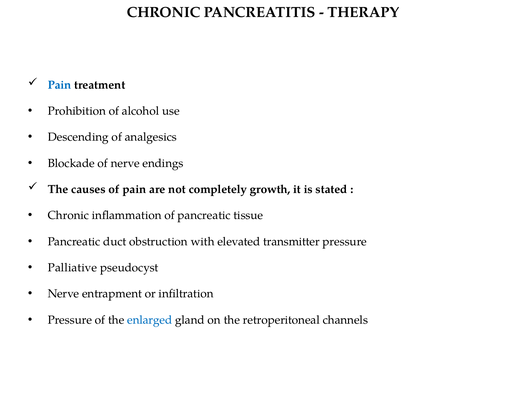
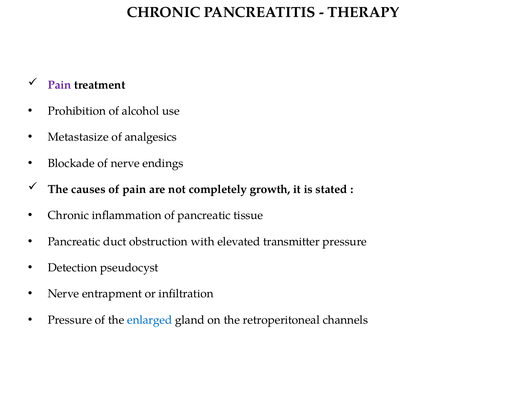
Pain colour: blue -> purple (60, 85)
Descending: Descending -> Metastasize (78, 137)
Palliative: Palliative -> Detection (73, 268)
